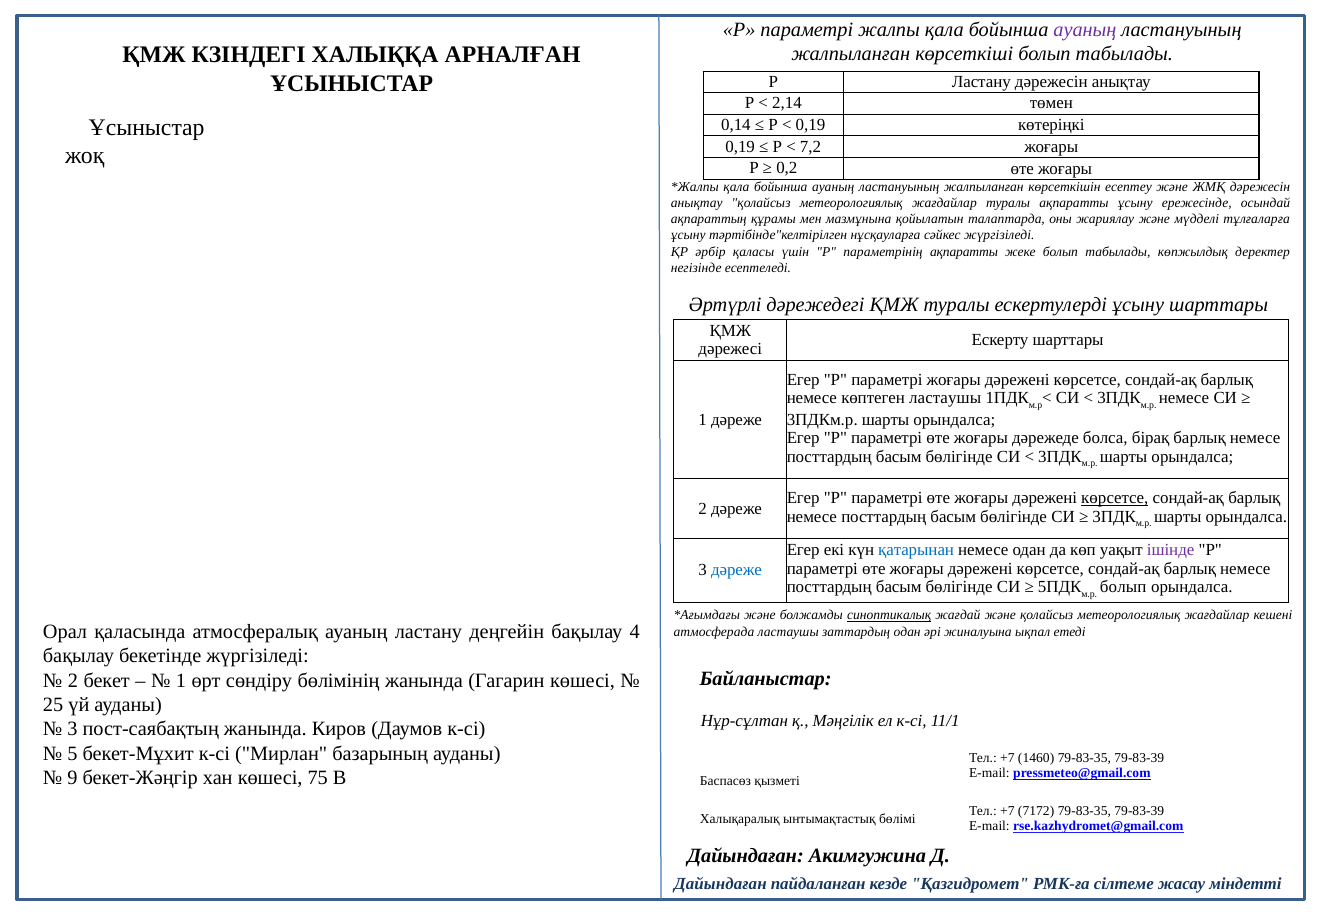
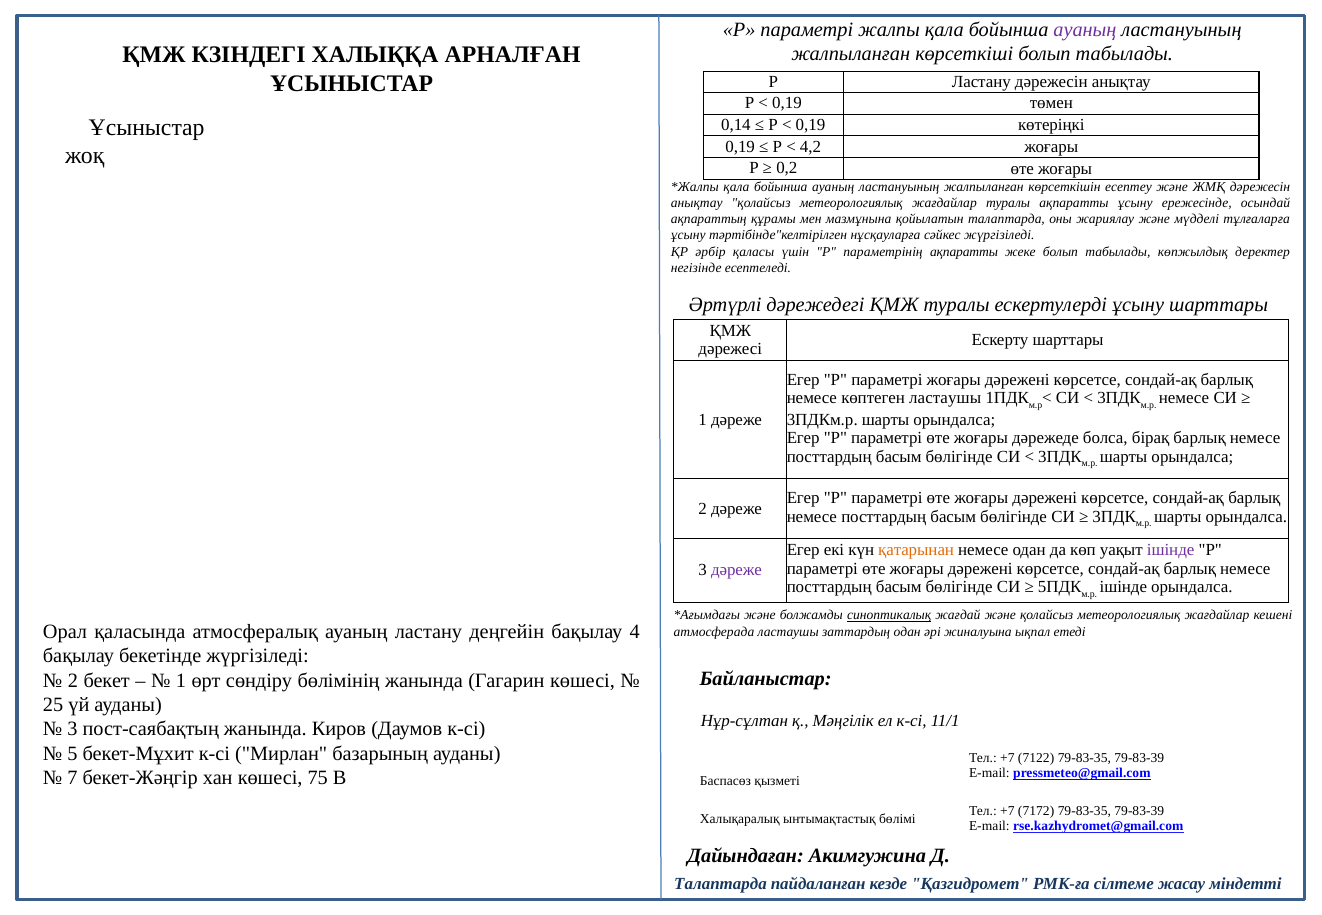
2,14: 2,14 -> 0,19 (787, 103)
7,2: 7,2 -> 4,2 (810, 147)
көрсетсе underline: present -> none (1115, 498)
қатарынан colour: blue -> orange (916, 550)
дәреже colour: blue -> purple (737, 570)
болып: болып -> ішінде (1123, 588)
1460: 1460 -> 7122 (1036, 759)
9: 9 -> 7 (72, 778)
Дайындаған: Дайындаған -> Талаптарда (720, 884)
